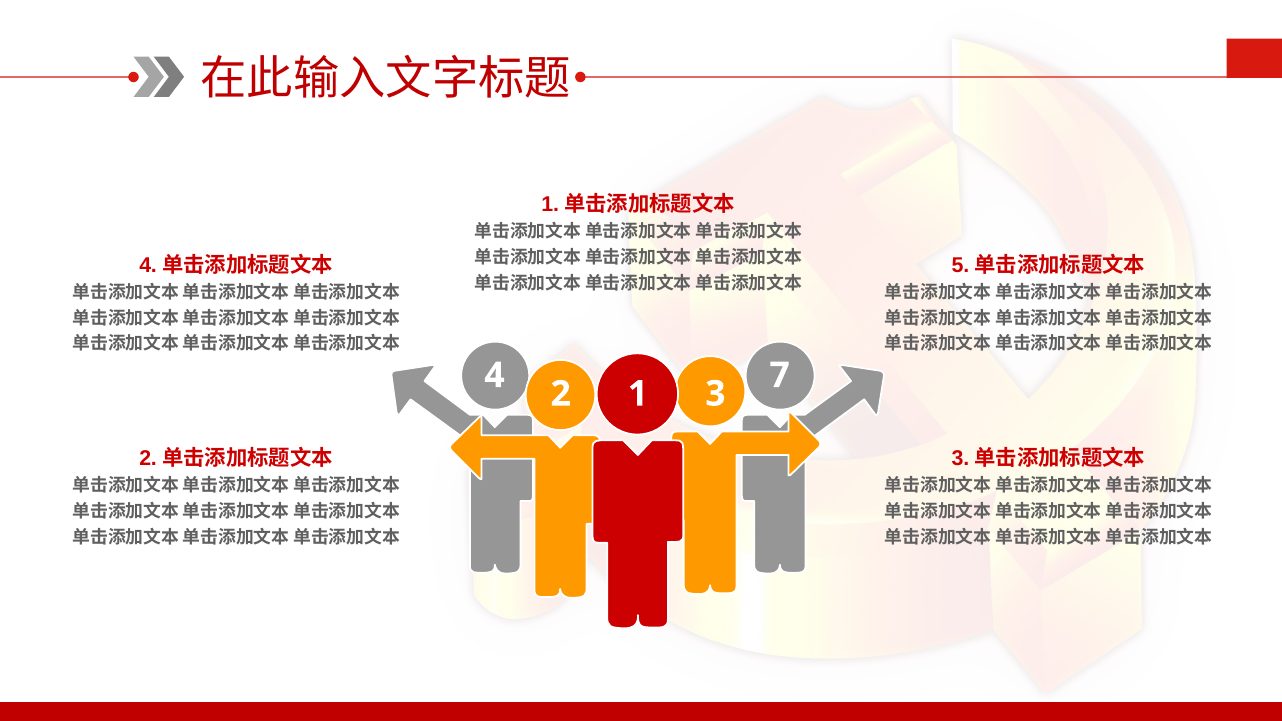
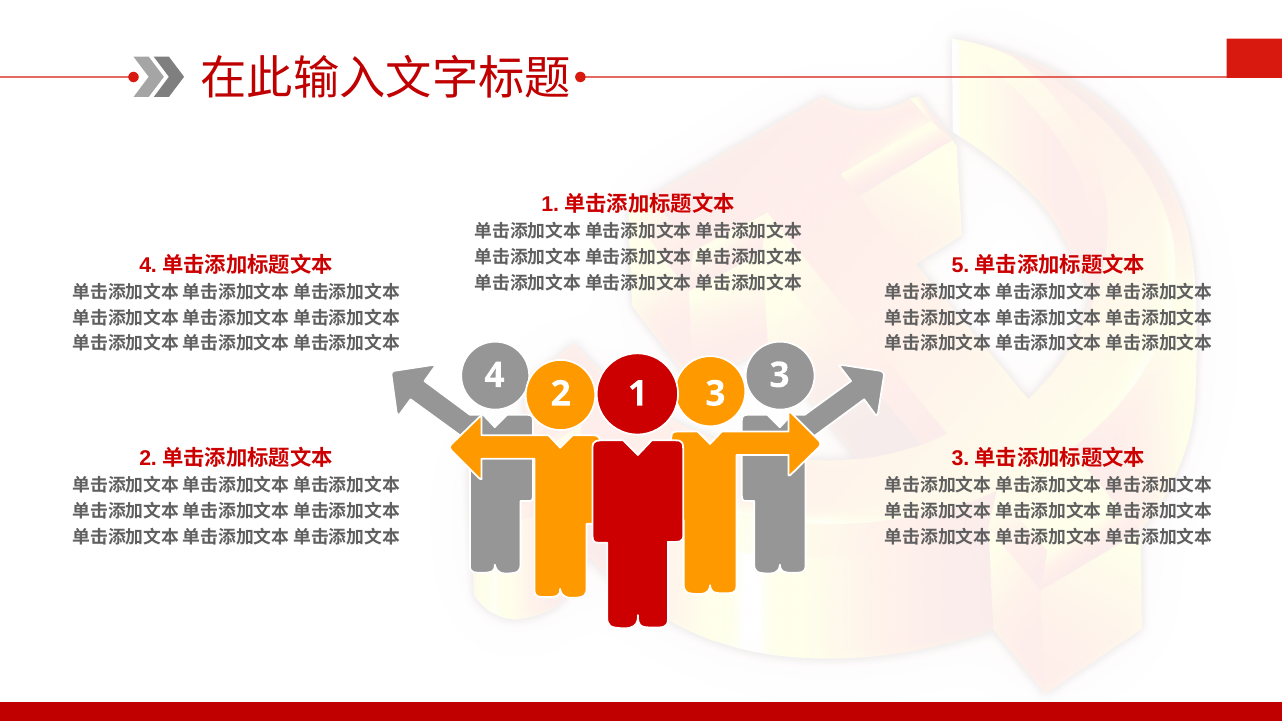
4 7: 7 -> 3 (780, 375)
